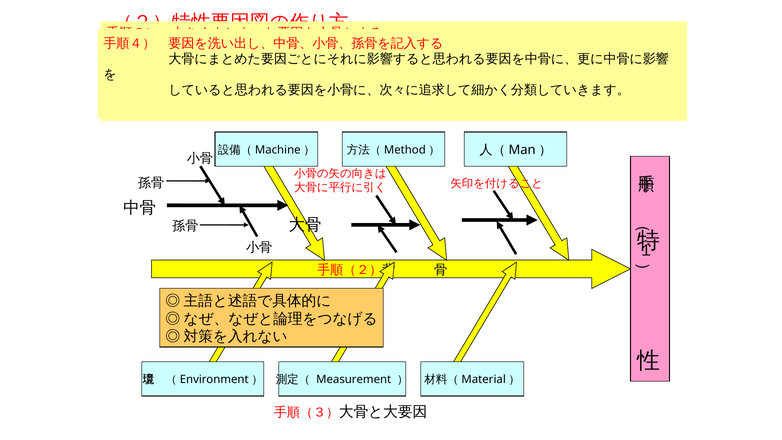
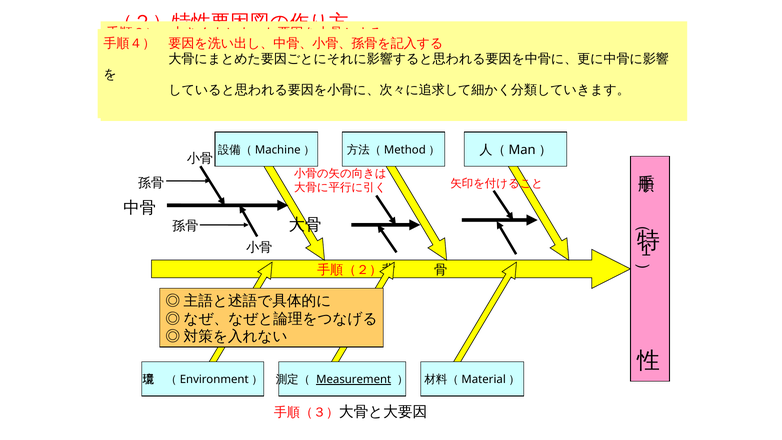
Measurement underline: none -> present (354, 380)
